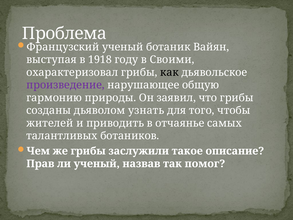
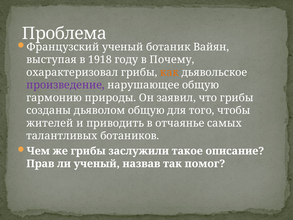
Своими: Своими -> Почему (172, 60)
как colour: black -> orange (169, 72)
дьяволом узнать: узнать -> общую (146, 110)
